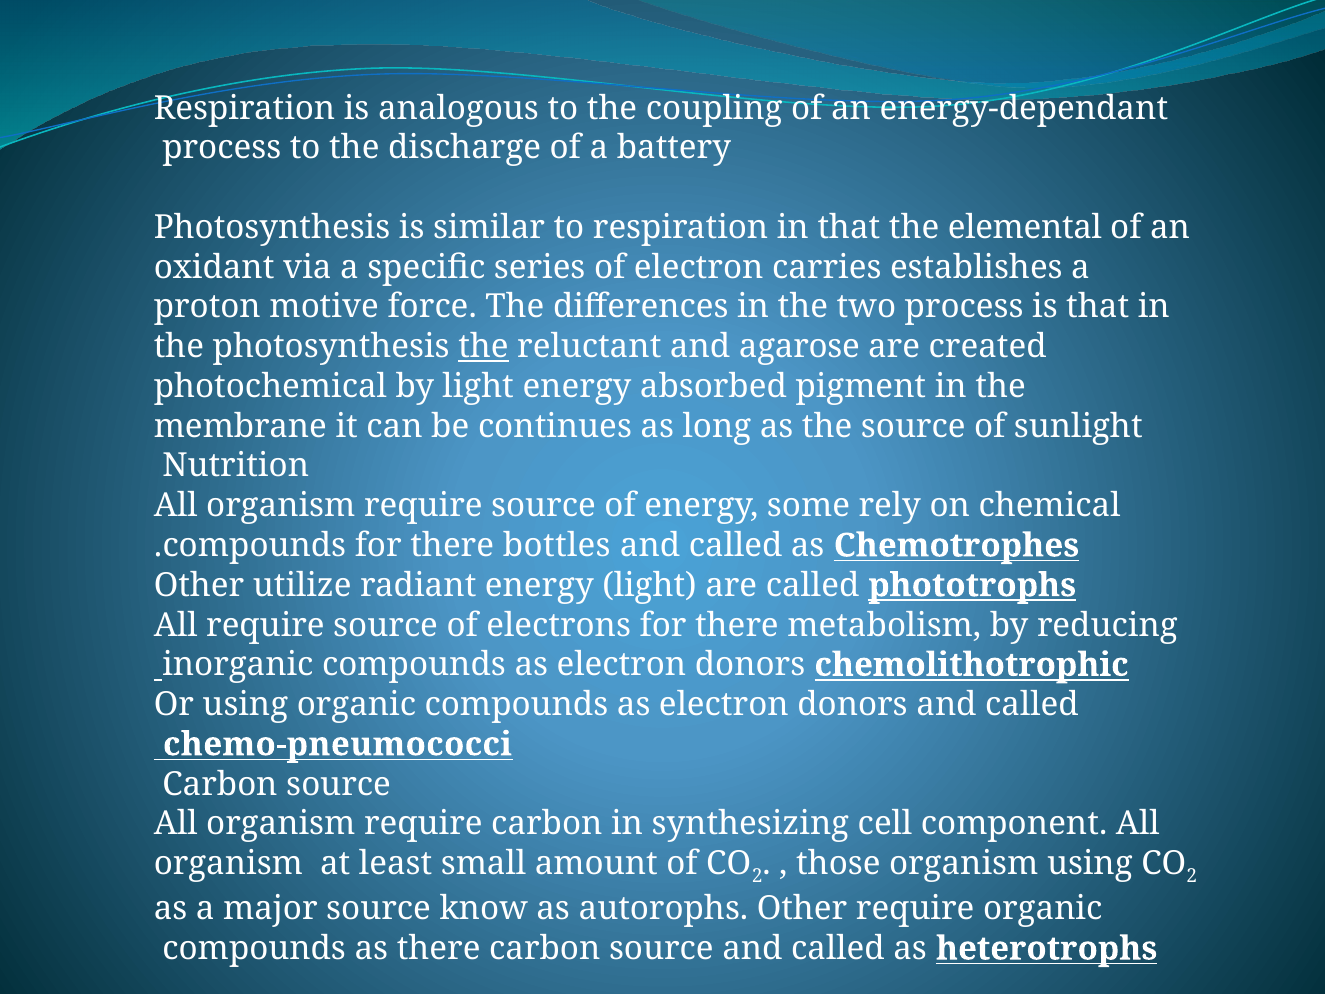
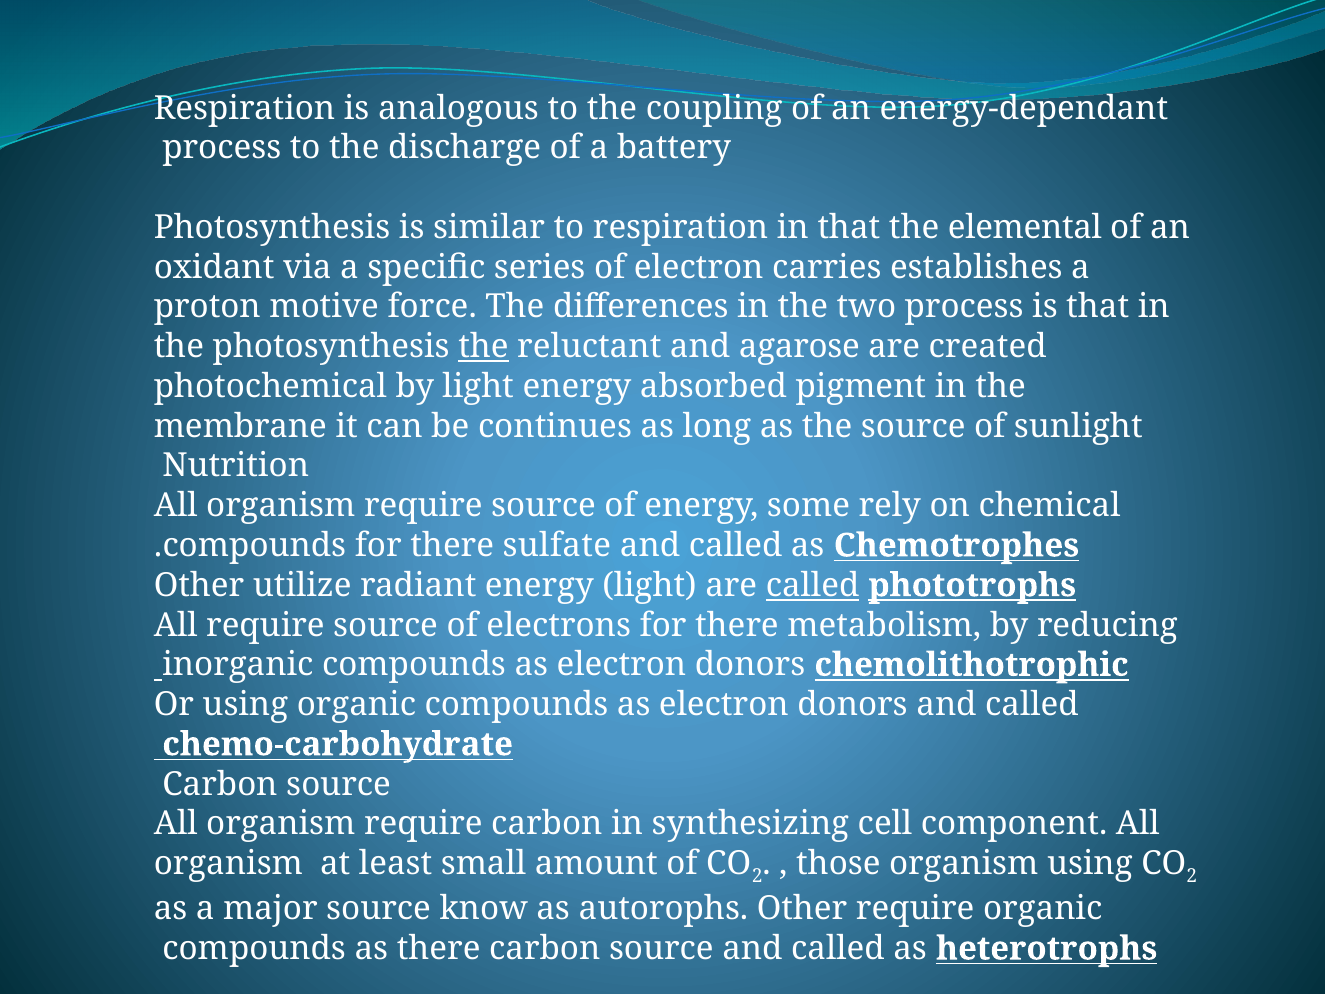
bottles: bottles -> sulfate (557, 545)
called underline: none -> present (813, 585)
chemo-pneumococci: chemo-pneumococci -> chemo-carbohydrate (338, 744)
